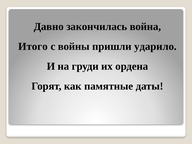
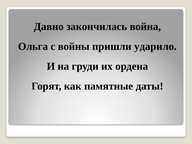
Итого: Итого -> Ольга (33, 46)
